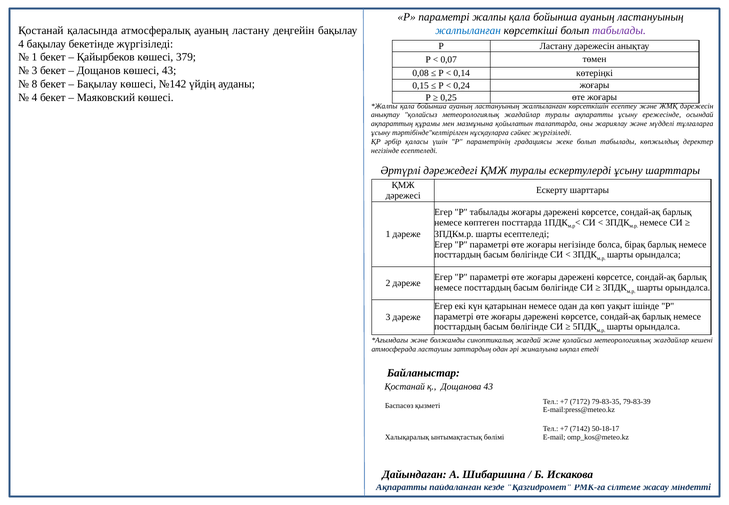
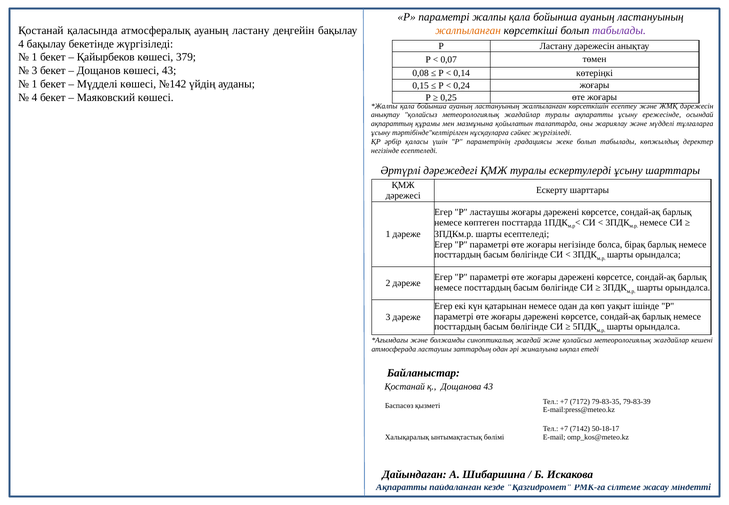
жалпыланған colour: blue -> orange (468, 31)
8: 8 -> 1 (35, 84)
Бақылау: Бақылау -> Мүдделі (97, 84)
Р табылады: табылады -> ластаушы (490, 212)
